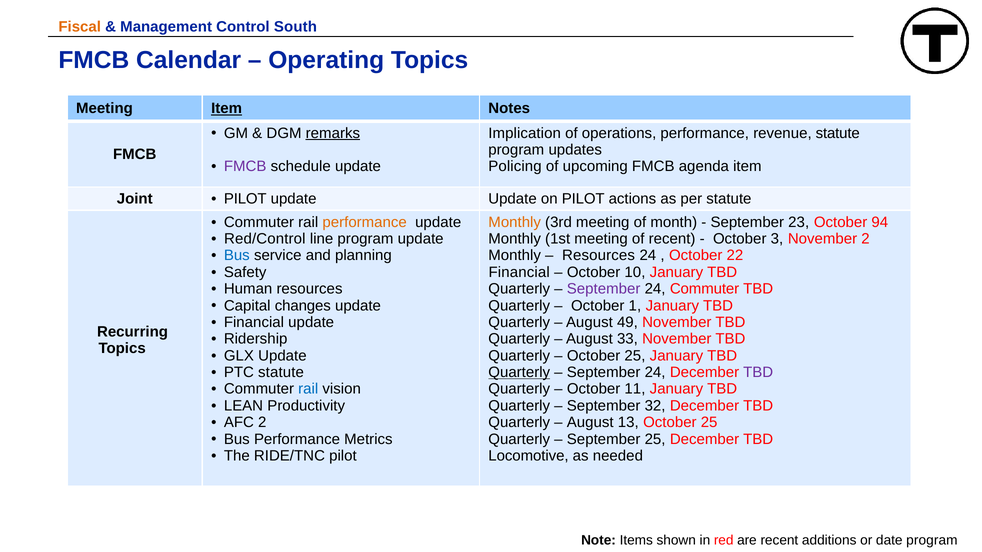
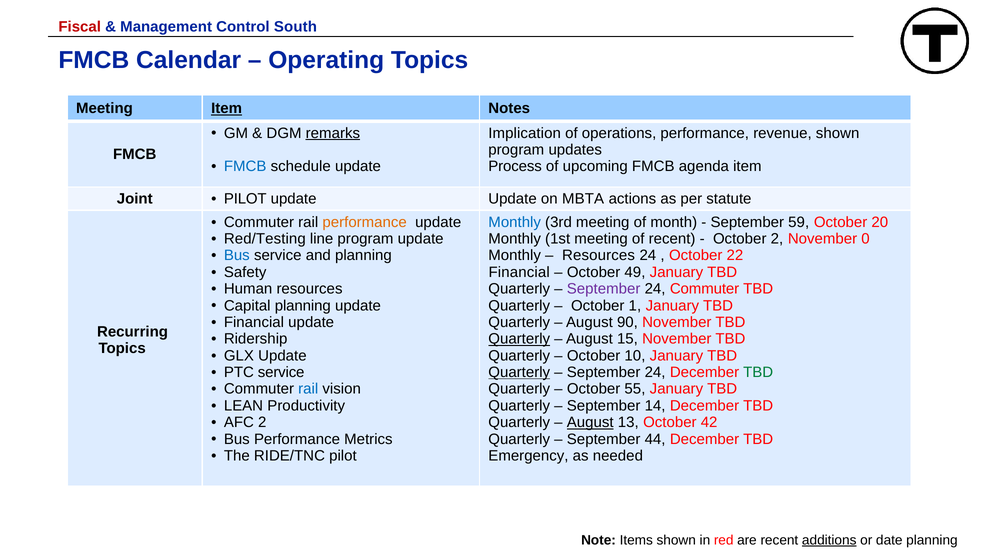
Fiscal colour: orange -> red (80, 27)
revenue statute: statute -> shown (838, 133)
FMCB colour: purple -> blue (245, 167)
Policing: Policing -> Process (515, 167)
on PILOT: PILOT -> MBTA (583, 199)
Monthly colour: orange -> blue (515, 222)
23: 23 -> 59 (799, 222)
94: 94 -> 20 (880, 222)
Red/Control: Red/Control -> Red/Testing (265, 239)
October 3: 3 -> 2 (777, 239)
November 2: 2 -> 0 (865, 239)
10: 10 -> 49 (635, 272)
Capital changes: changes -> planning (303, 306)
49: 49 -> 90 (627, 323)
Quarterly underline: none -> present (519, 339)
33: 33 -> 15 (627, 339)
25: 25 -> 10 (635, 356)
PTC statute: statute -> service (281, 373)
TBD colour: purple -> green (758, 373)
11: 11 -> 55 (635, 389)
32: 32 -> 14 (655, 406)
August underline: none -> present (590, 423)
13 October 25: 25 -> 42 (709, 423)
September 25: 25 -> 44 (655, 439)
Locomotive: Locomotive -> Emergency (528, 456)
additions underline: none -> present (829, 541)
date program: program -> planning (932, 541)
